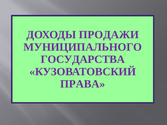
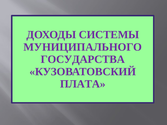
ПРОДАЖИ: ПРОДАЖИ -> СИСТЕМЫ (109, 35)
ПРАВА: ПРАВА -> ПЛАТА (83, 84)
